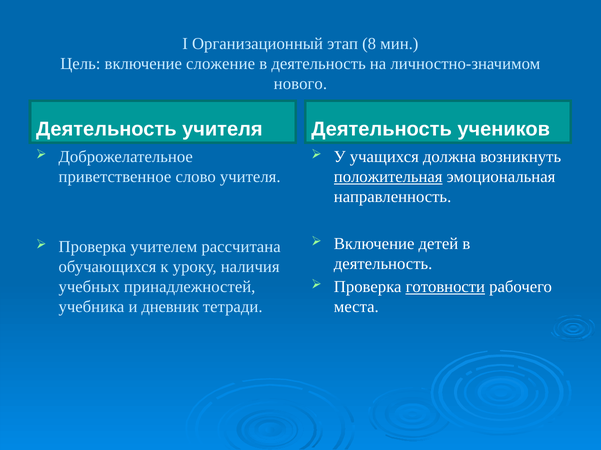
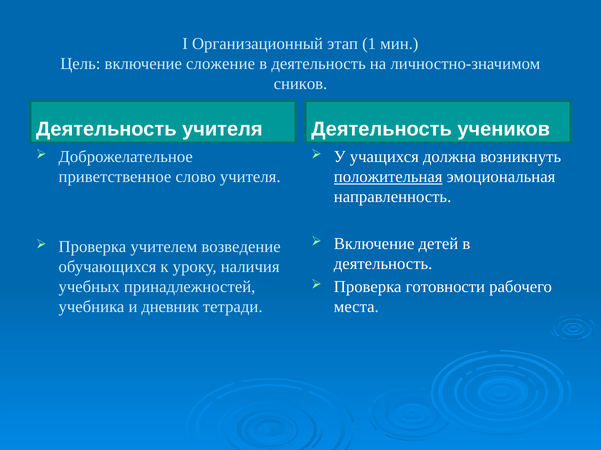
8: 8 -> 1 (369, 44)
нового: нового -> сников (300, 84)
рассчитана: рассчитана -> возведение (241, 247)
готовности underline: present -> none (445, 287)
